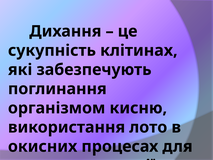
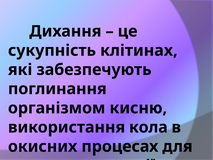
лото: лото -> кола (148, 127)
